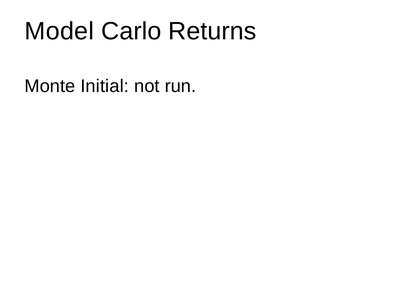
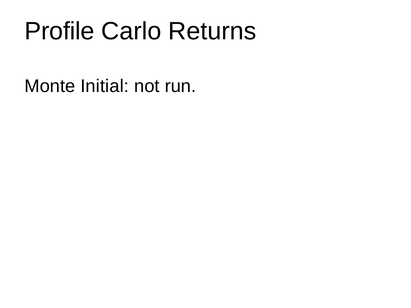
Model: Model -> Profile (60, 31)
